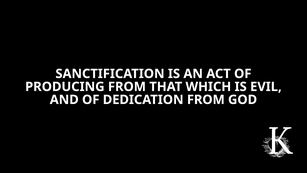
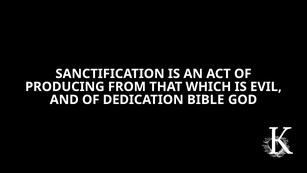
DEDICATION FROM: FROM -> BIBLE (206, 100)
